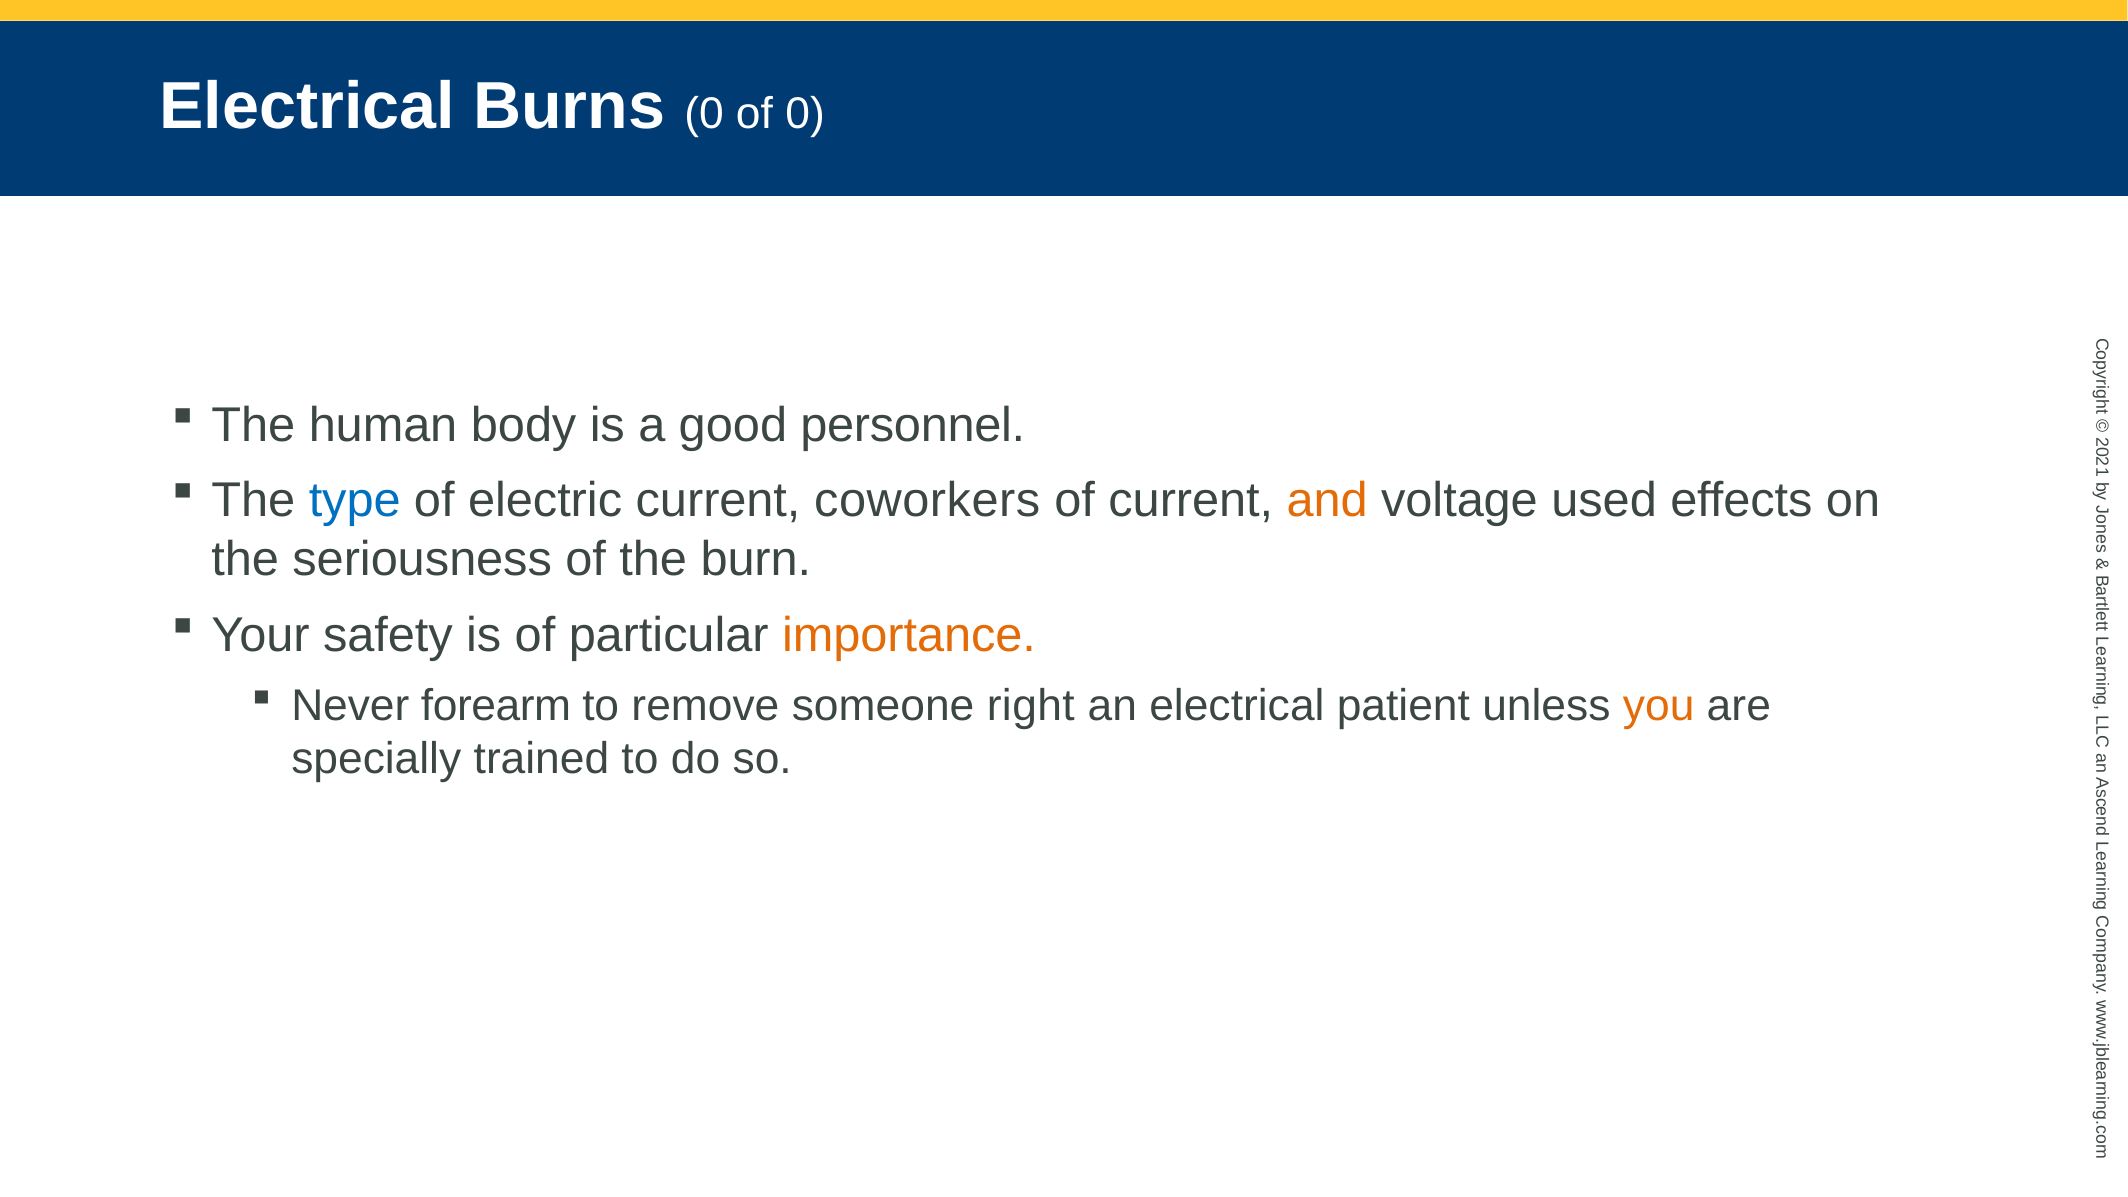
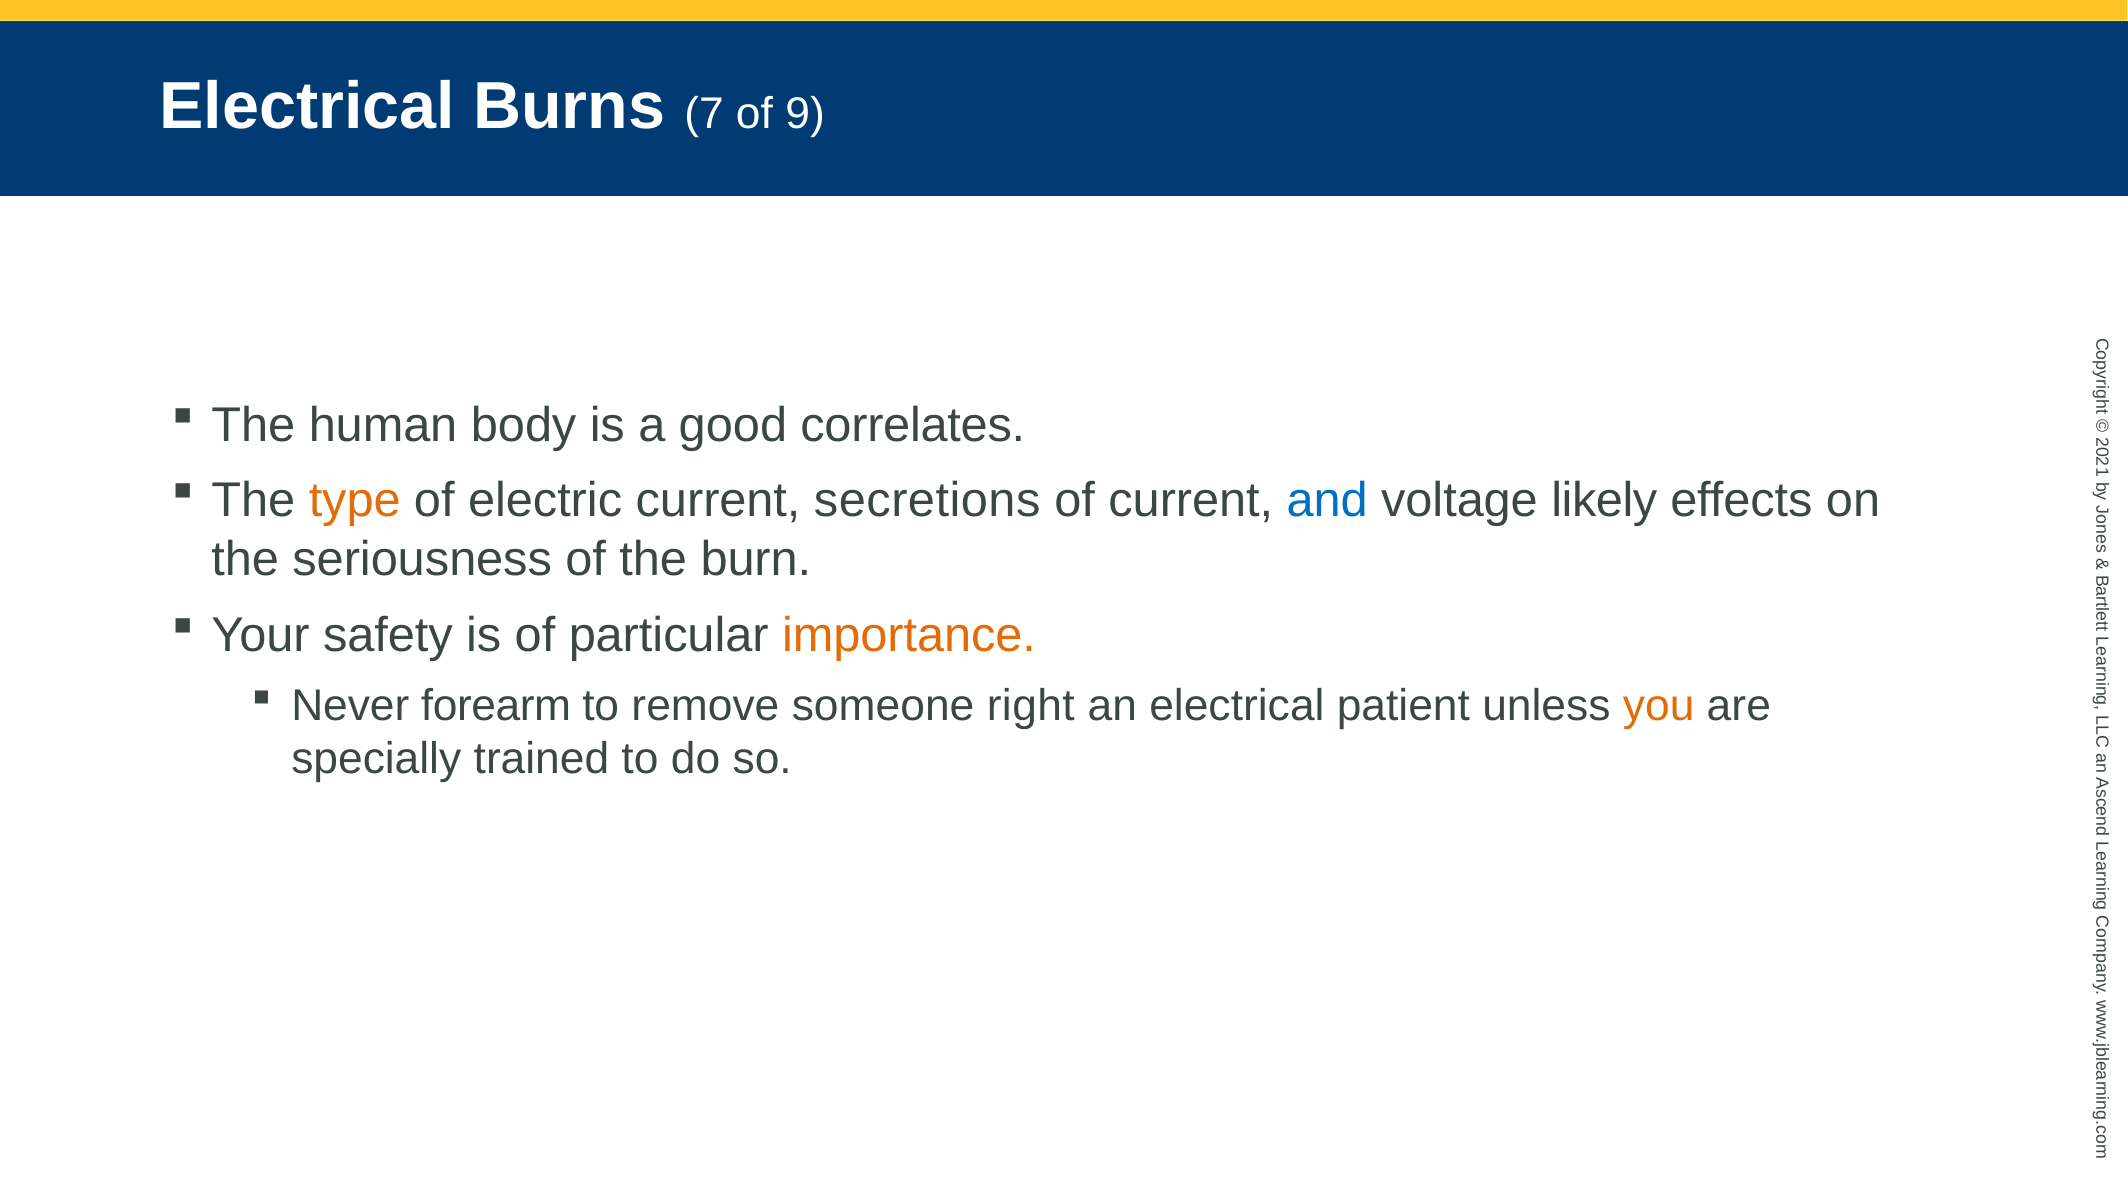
Burns 0: 0 -> 7 (704, 114)
of 0: 0 -> 9 (805, 114)
personnel: personnel -> correlates (913, 425)
type colour: blue -> orange (355, 501)
coworkers: coworkers -> secretions (927, 501)
and colour: orange -> blue (1327, 501)
used: used -> likely (1604, 501)
